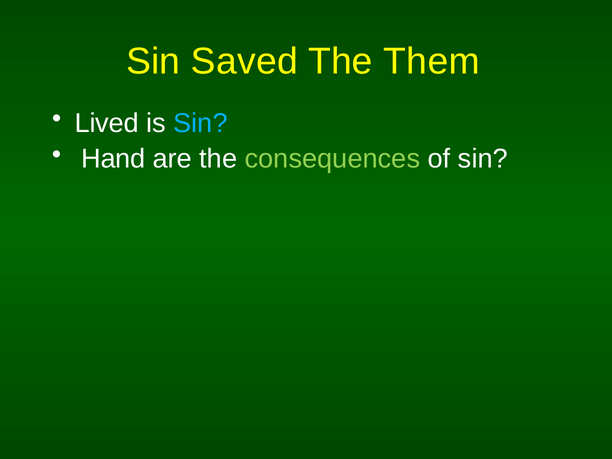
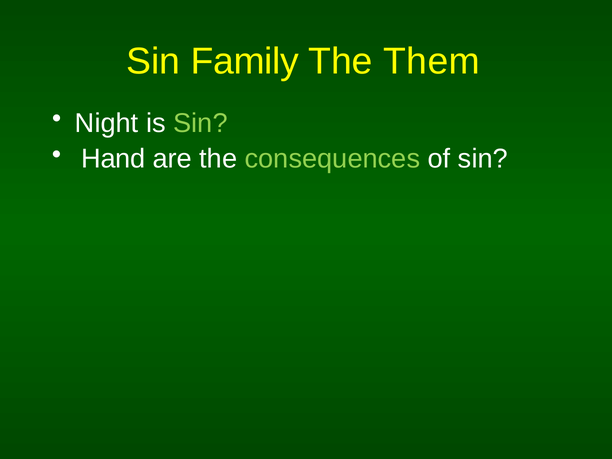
Saved: Saved -> Family (245, 61)
Lived: Lived -> Night (107, 123)
Sin colour: light blue -> light green (200, 123)
